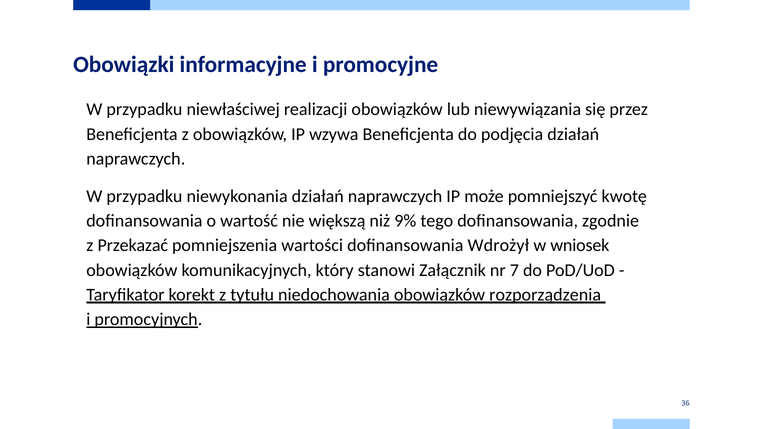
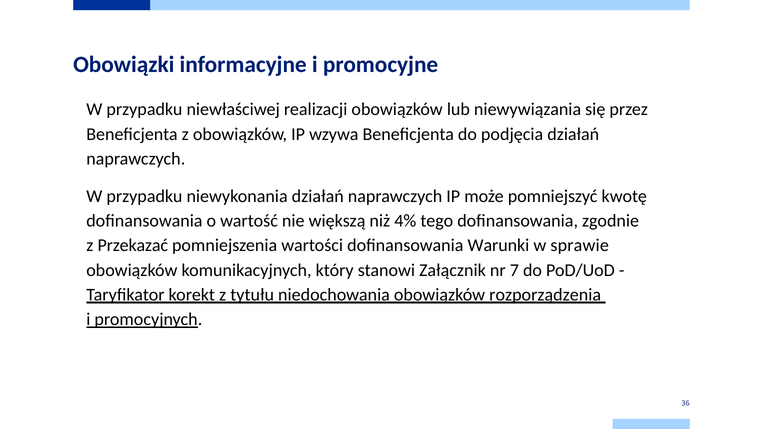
9%: 9% -> 4% (405, 221)
Wdrożył: Wdrożył -> Warunki (498, 246)
wniosek: wniosek -> sprawie (580, 246)
